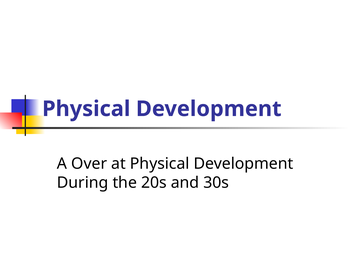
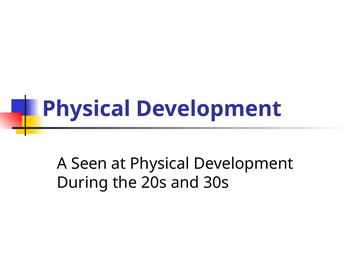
Over: Over -> Seen (89, 164)
